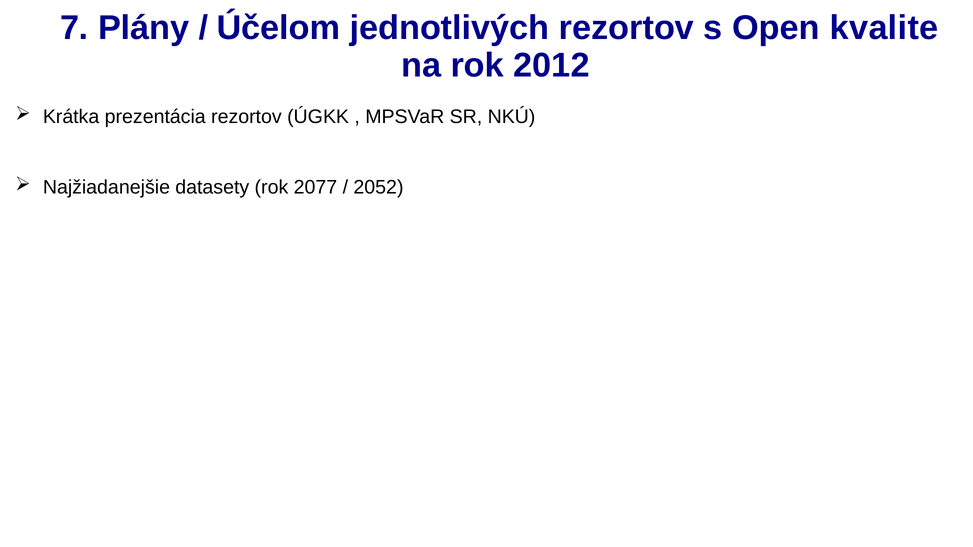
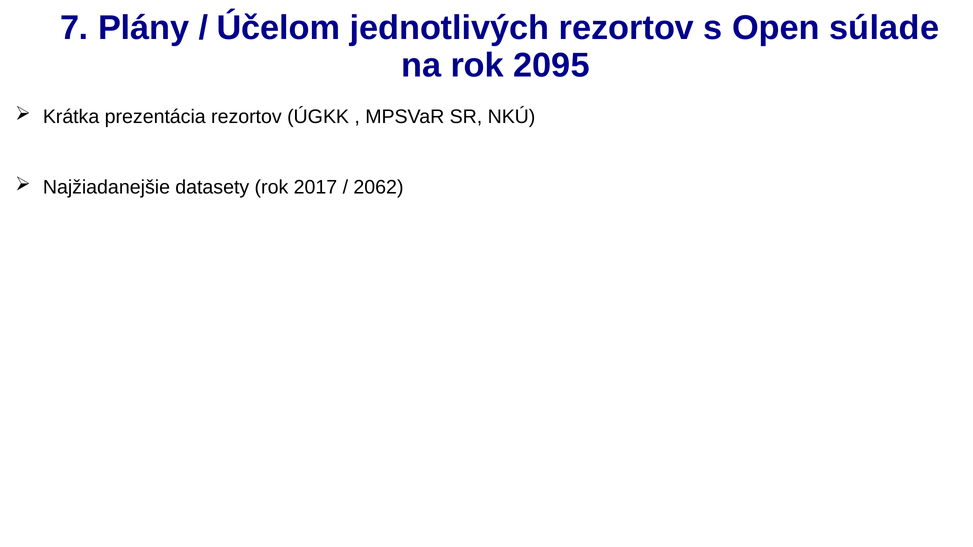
kvalite: kvalite -> súlade (884, 28)
2012: 2012 -> 2095 (552, 65)
2077: 2077 -> 2017 (315, 188)
2052: 2052 -> 2062 (379, 188)
